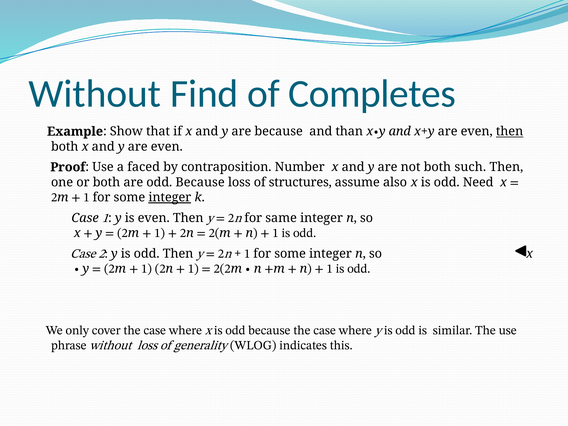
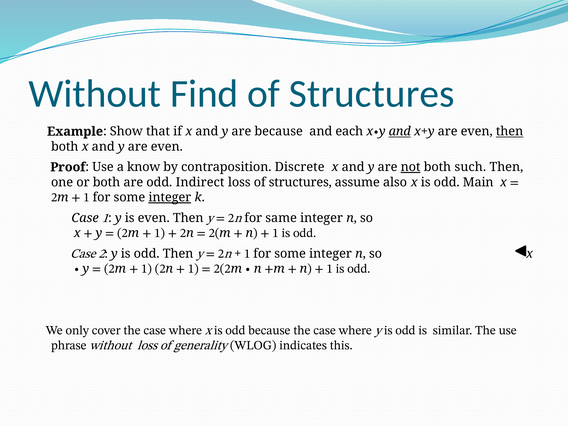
Completes: Completes -> Structures (372, 94)
than: than -> each (349, 131)
and underline: none -> present (400, 131)
faced: faced -> know (144, 167)
Number: Number -> Discrete (300, 167)
not underline: none -> present (411, 167)
are odd Because: Because -> Indirect (200, 182)
Need: Need -> Main (478, 182)
